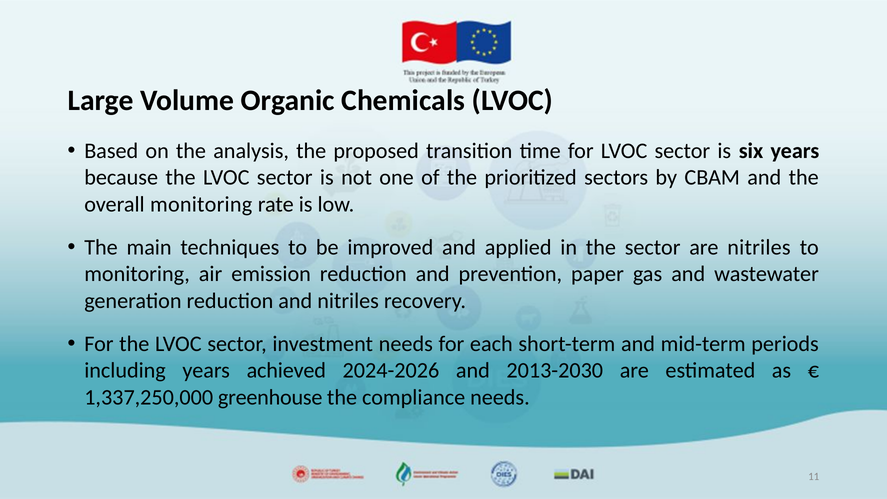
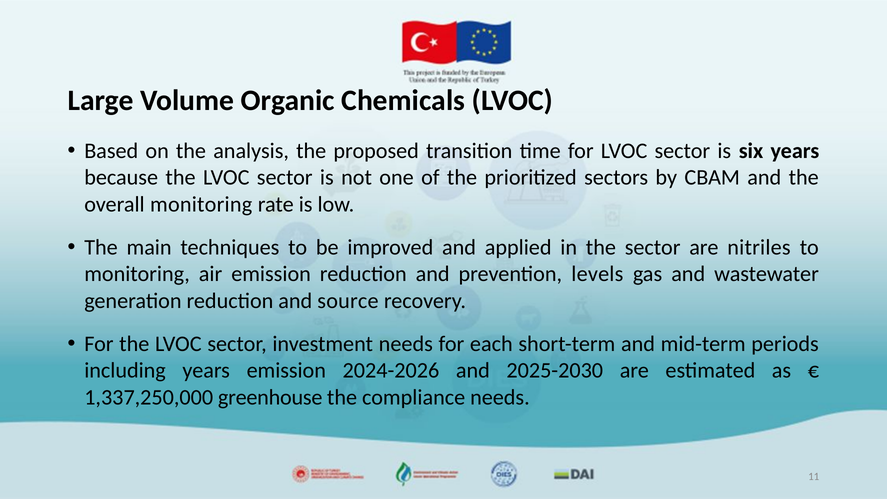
paper: paper -> levels (597, 274)
and nitriles: nitriles -> source (348, 301)
years achieved: achieved -> emission (286, 371)
2013-2030: 2013-2030 -> 2025-2030 (555, 371)
